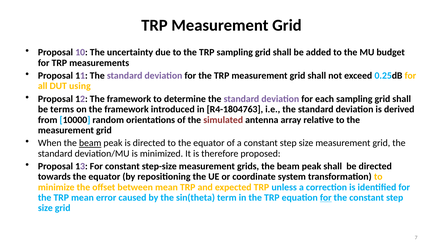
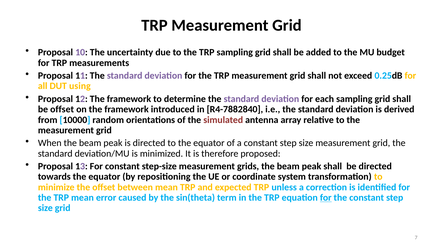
be terms: terms -> offset (62, 109)
R4-1804763: R4-1804763 -> R4-7882840 (235, 109)
beam underline: present -> none (90, 143)
